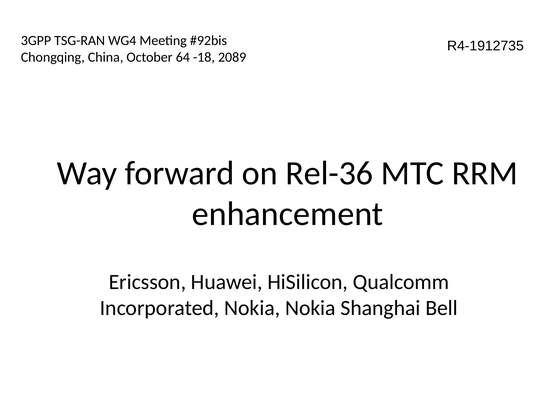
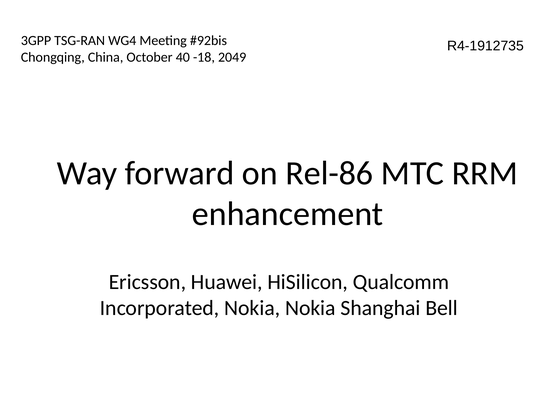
64: 64 -> 40 (183, 57)
2089: 2089 -> 2049 (232, 57)
Rel-36: Rel-36 -> Rel-86 (329, 173)
